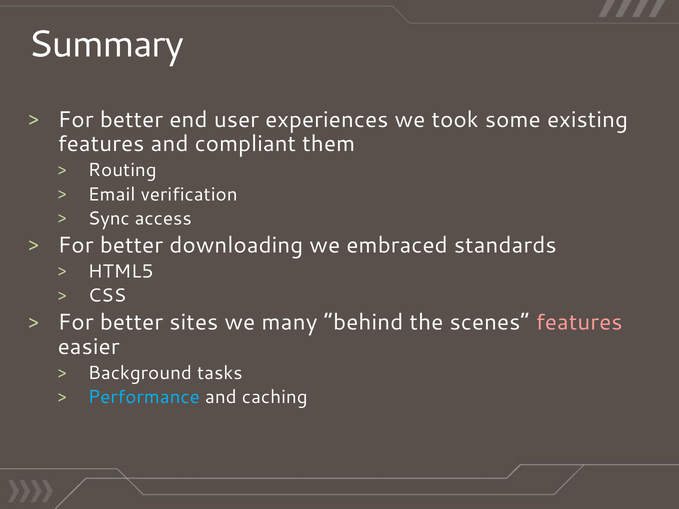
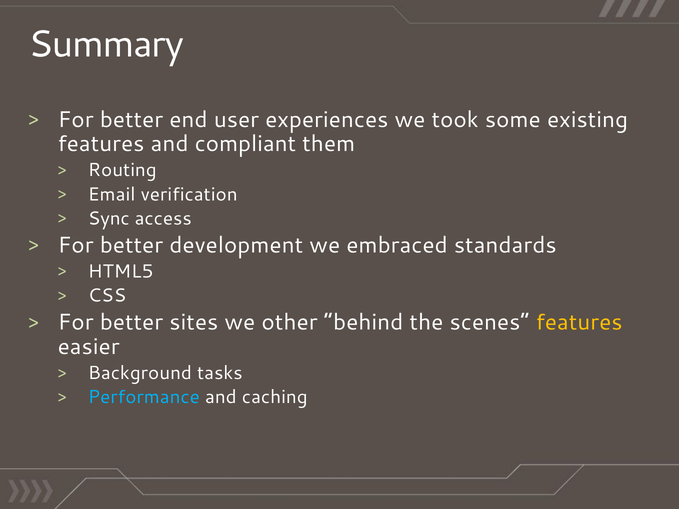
downloading: downloading -> development (236, 245)
many: many -> other (290, 323)
features colour: pink -> yellow (579, 323)
